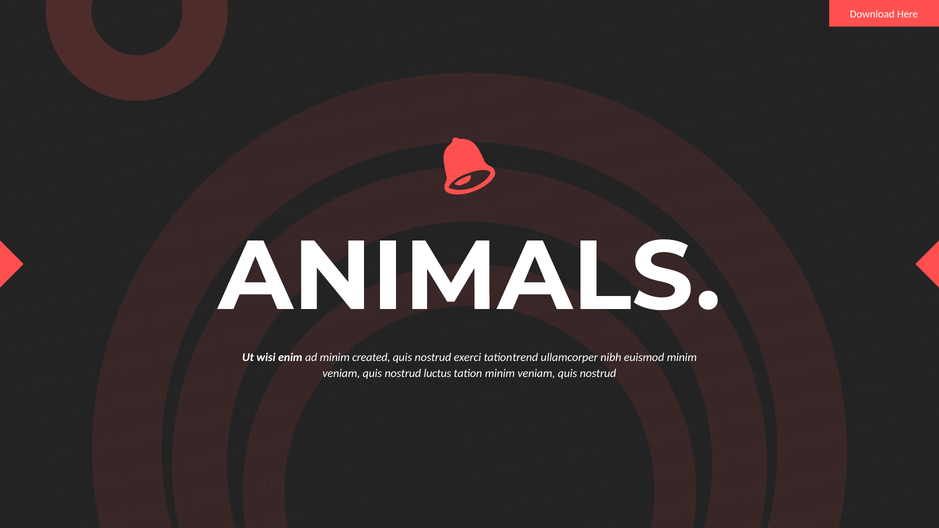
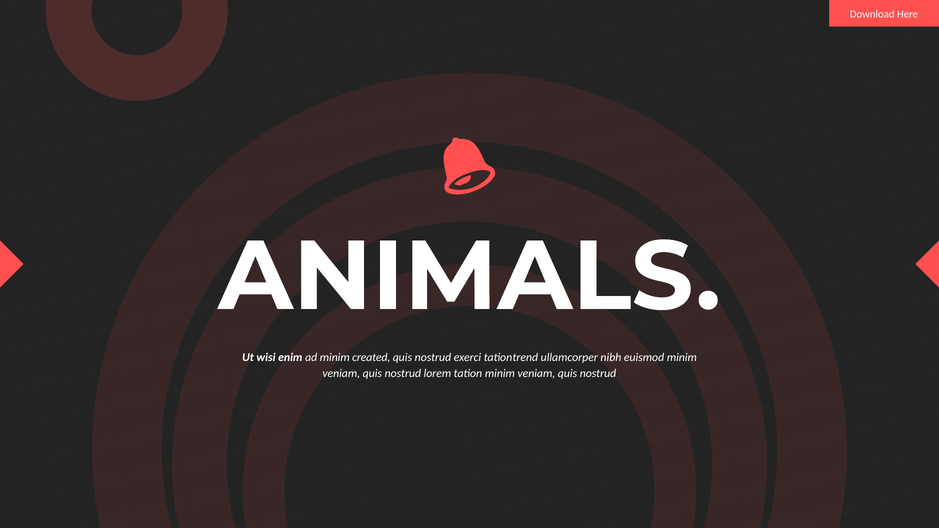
luctus: luctus -> lorem (437, 374)
